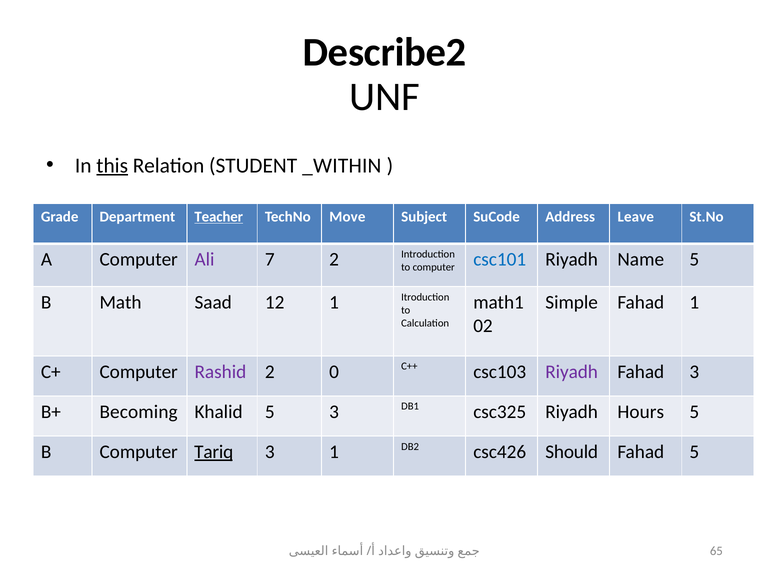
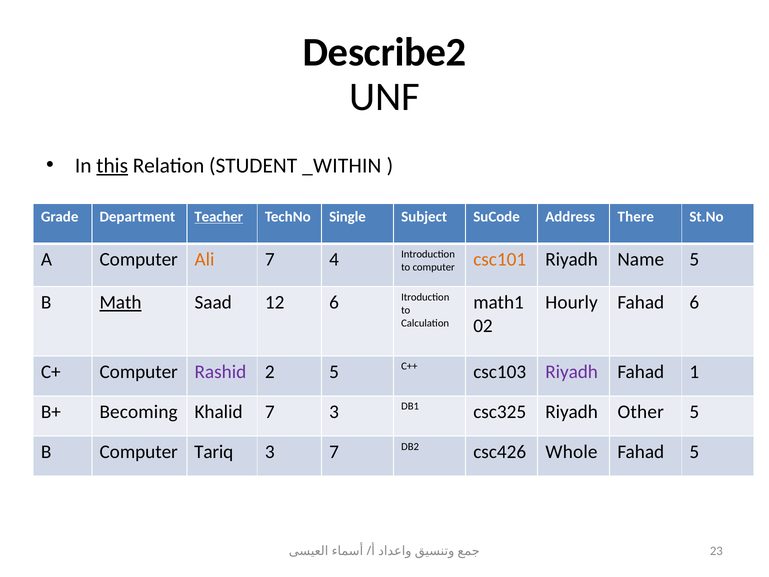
Move: Move -> Single (347, 217)
Leave: Leave -> There (636, 217)
Ali colour: purple -> orange (205, 260)
7 2: 2 -> 4 (334, 260)
csc101 colour: blue -> orange (500, 260)
Math underline: none -> present (120, 302)
12 1: 1 -> 6 (334, 302)
Simple: Simple -> Hourly (572, 302)
Fahad 1: 1 -> 6 (694, 302)
2 0: 0 -> 5 (334, 372)
Fahad 3: 3 -> 1 (694, 372)
Khalid 5: 5 -> 7 (270, 412)
Hours: Hours -> Other (641, 412)
Tariq underline: present -> none (214, 452)
3 1: 1 -> 7 (334, 452)
Should: Should -> Whole (572, 452)
65: 65 -> 23 (716, 551)
